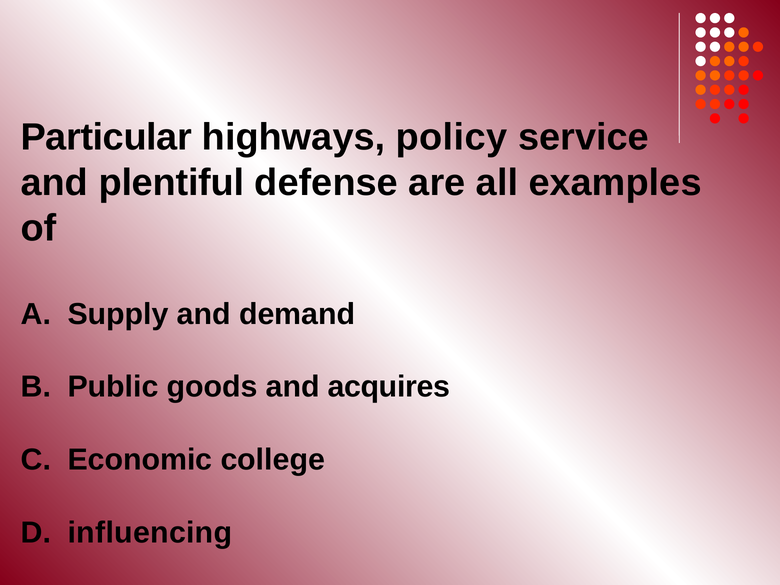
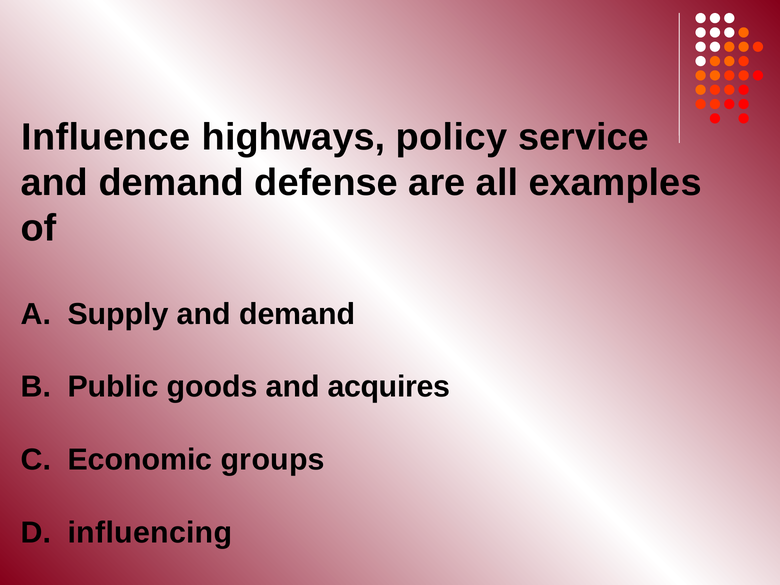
Particular: Particular -> Influence (106, 137)
plentiful: plentiful -> demand (171, 183)
college: college -> groups (273, 460)
